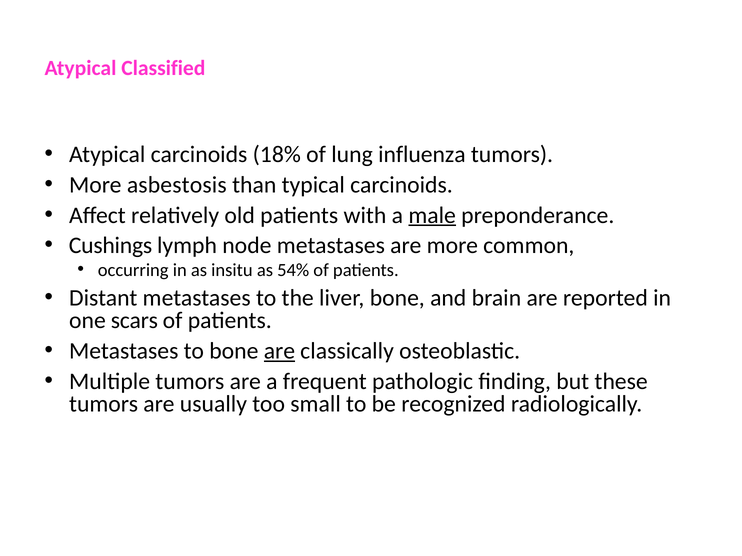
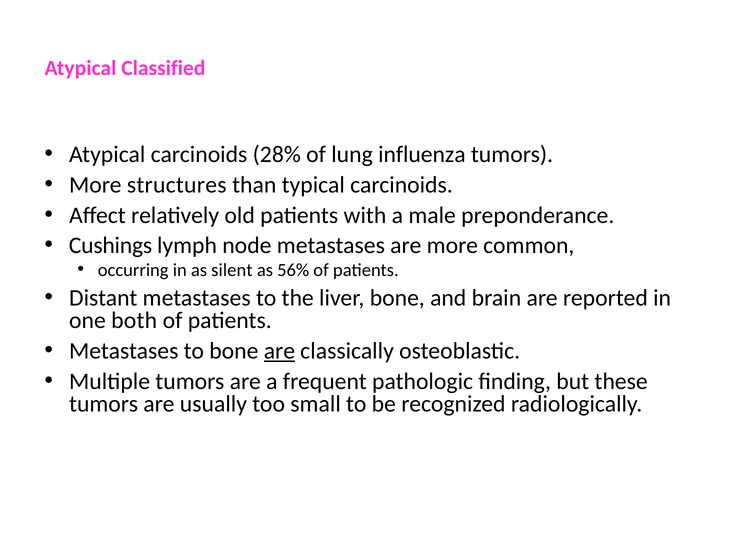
18%: 18% -> 28% (277, 154)
asbestosis: asbestosis -> structures (177, 185)
male underline: present -> none (432, 215)
insitu: insitu -> silent (232, 270)
54%: 54% -> 56% (293, 270)
scars: scars -> both (134, 321)
